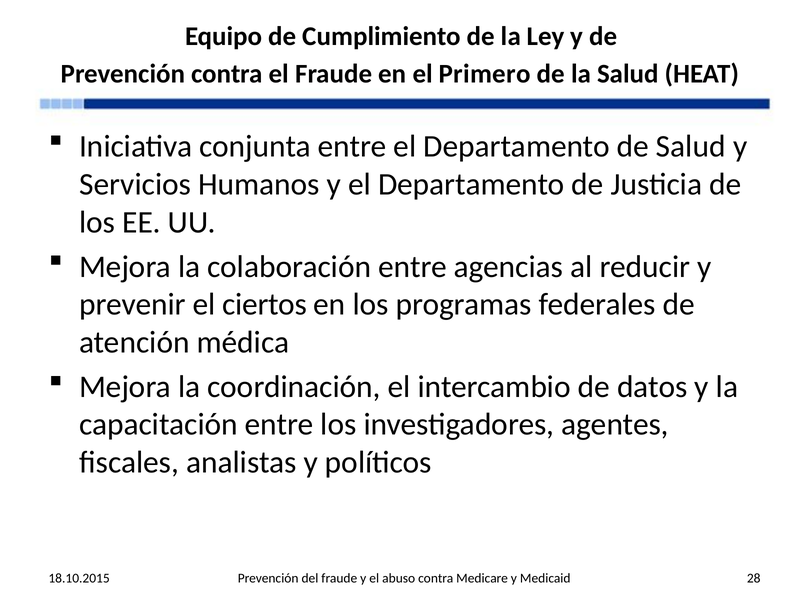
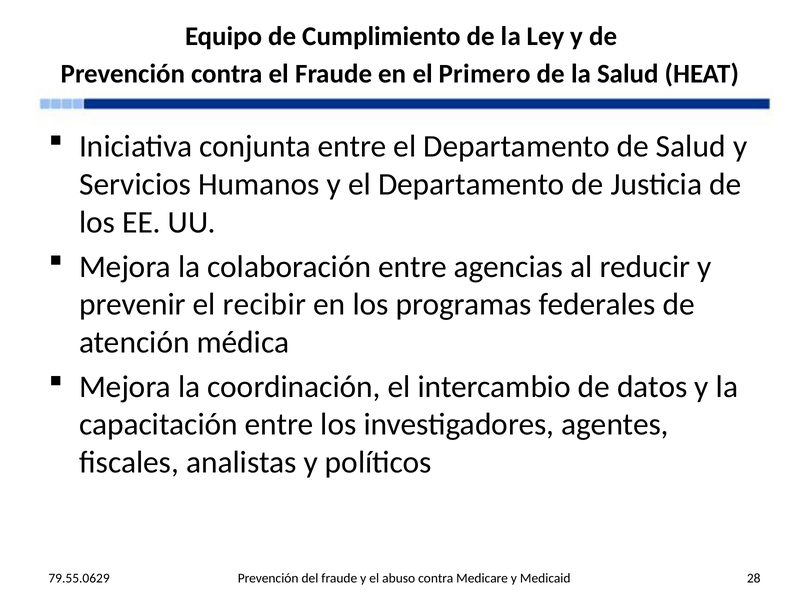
ciertos: ciertos -> recibir (264, 304)
18.10.2015: 18.10.2015 -> 79.55.0629 (79, 578)
